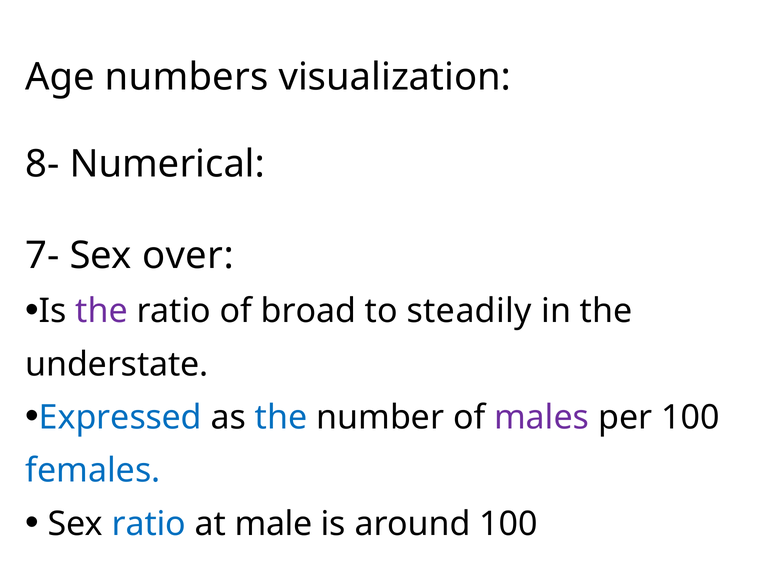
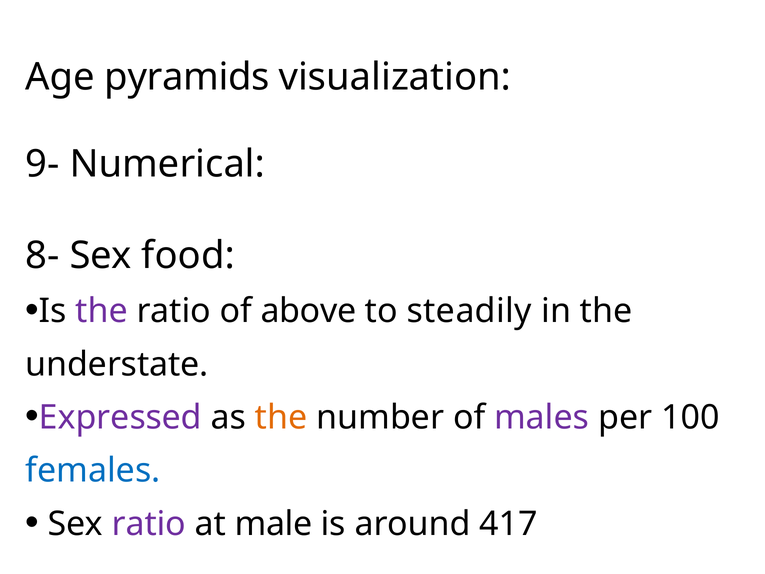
numbers: numbers -> pyramids (187, 77)
8-: 8- -> 9- (42, 164)
7-: 7- -> 8- (42, 256)
over: over -> food (188, 256)
broad: broad -> above (308, 311)
Expressed colour: blue -> purple (120, 417)
the colour: blue -> orange (281, 417)
ratio colour: blue -> purple (149, 524)
around 100: 100 -> 417 (509, 524)
